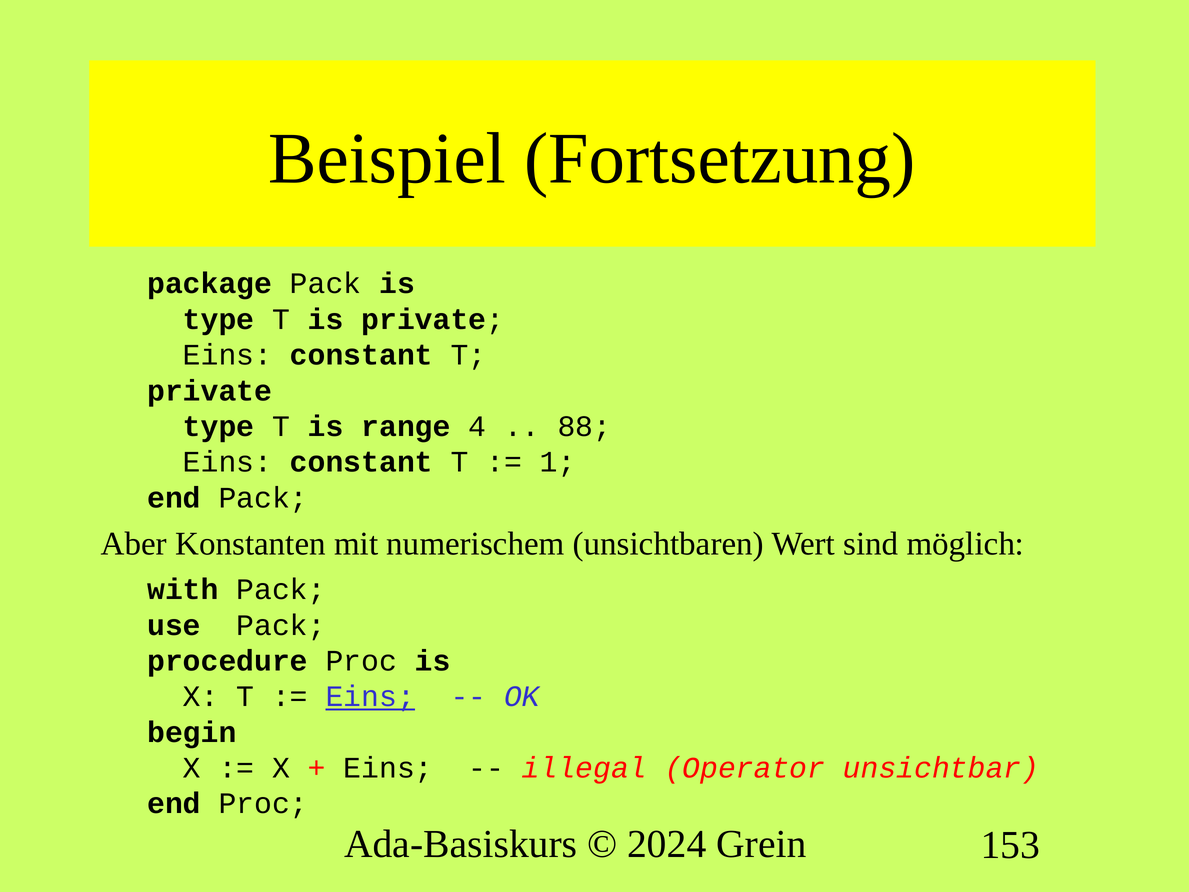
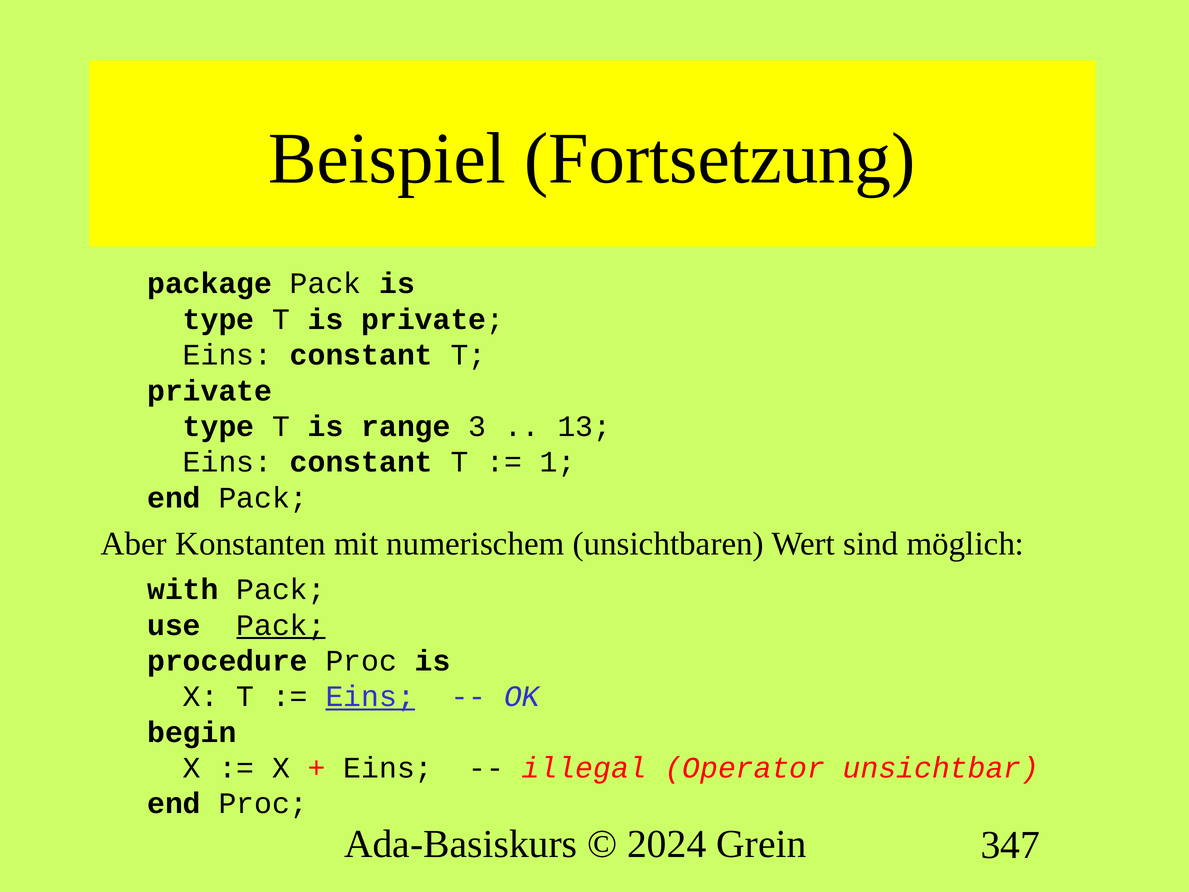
4: 4 -> 3 (477, 426)
88: 88 -> 13 (584, 426)
Pack underline: none -> present (281, 625)
153: 153 -> 347 (1010, 845)
